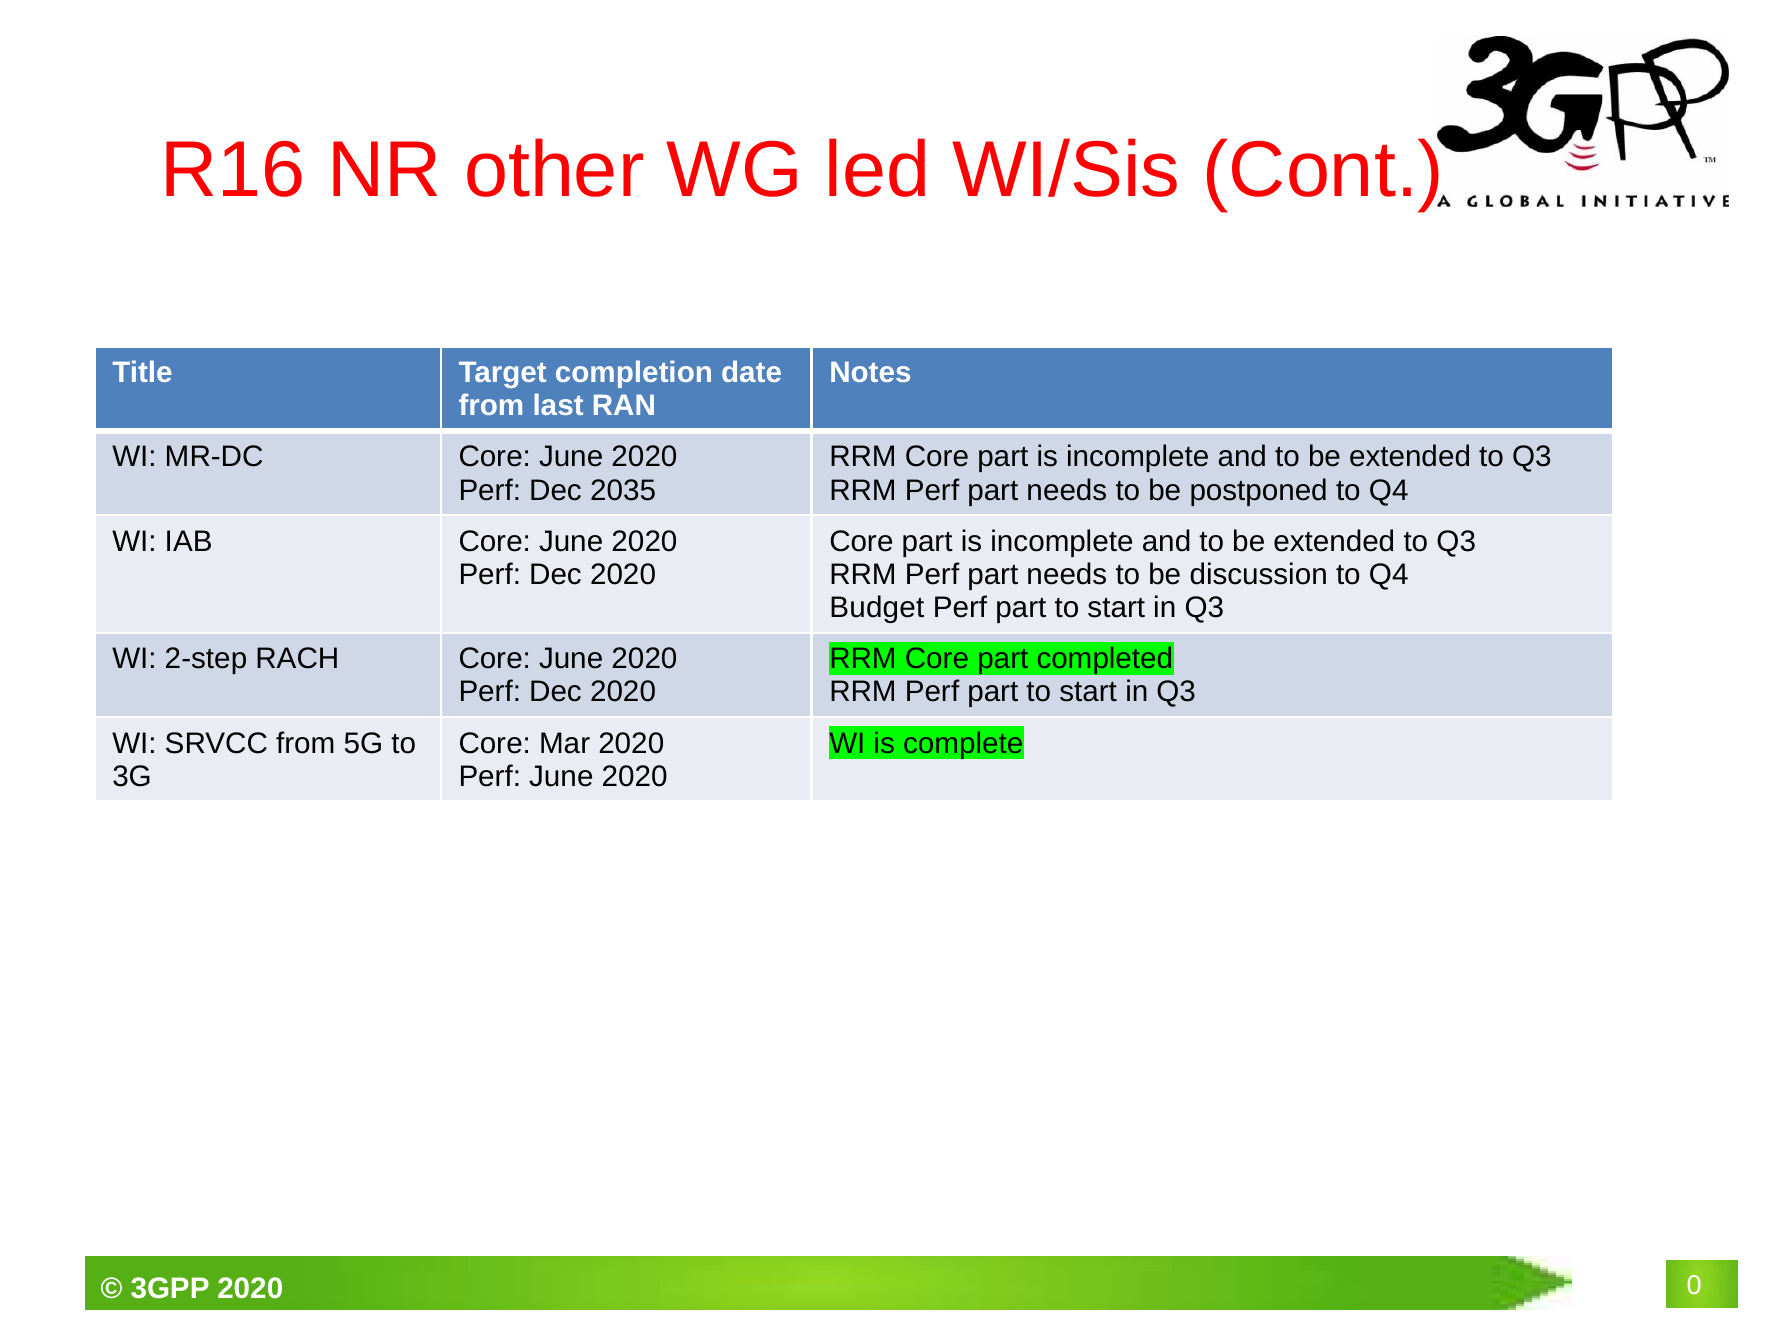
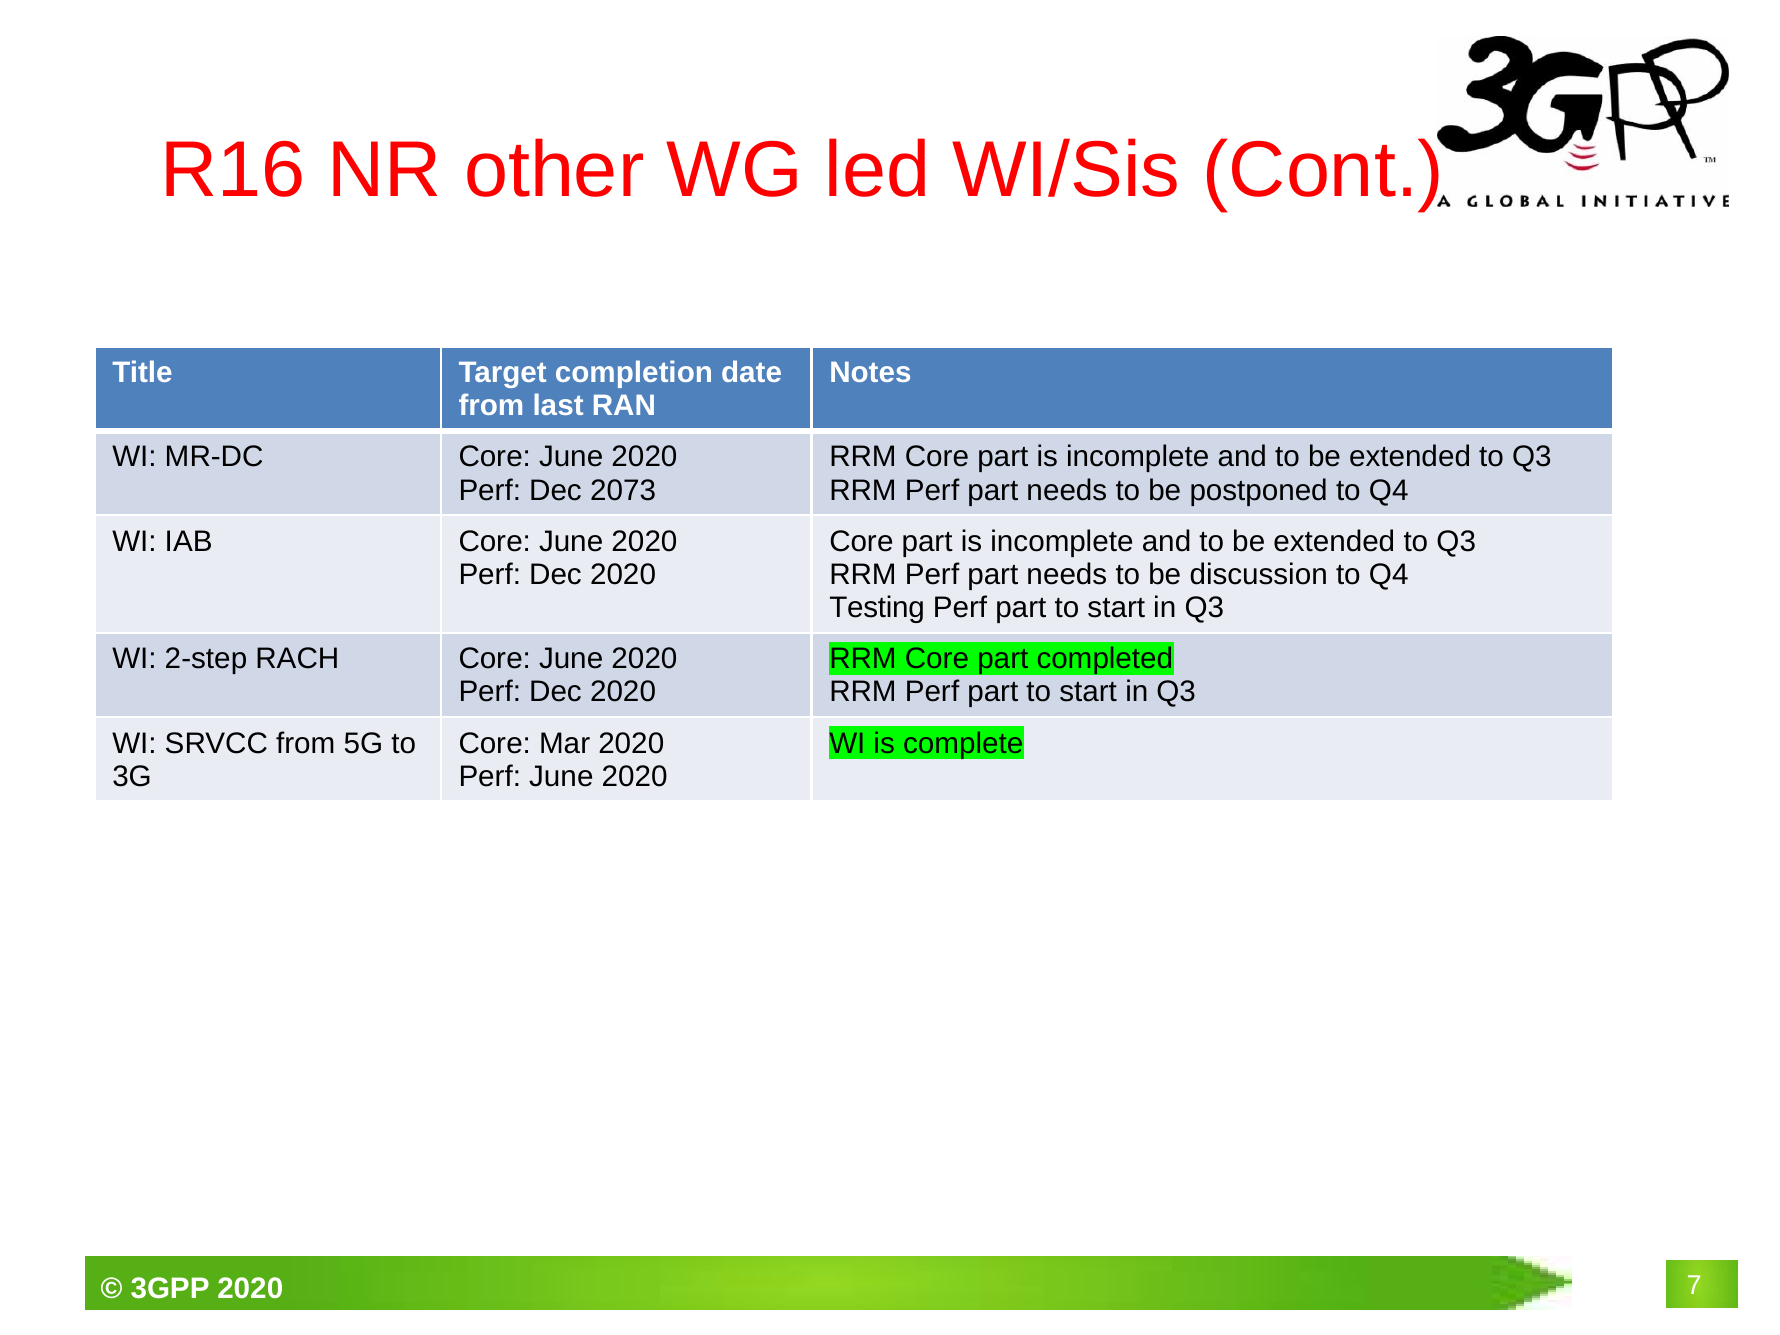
2035: 2035 -> 2073 (623, 490)
Budget: Budget -> Testing (877, 608)
0: 0 -> 7 (1694, 1285)
